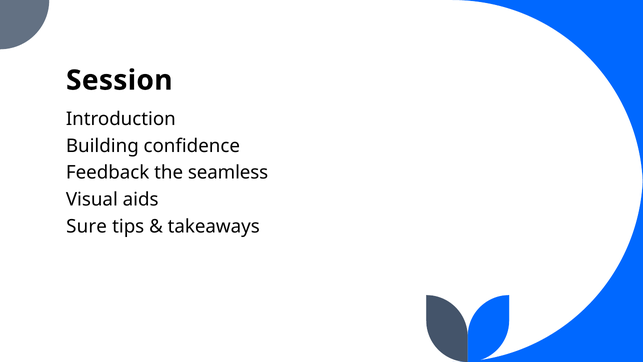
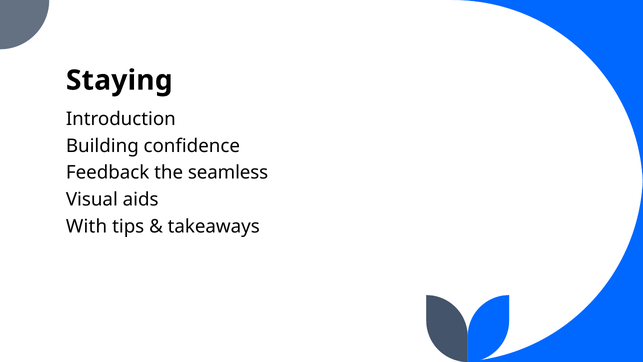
Session: Session -> Staying (119, 80)
Sure: Sure -> With (87, 226)
